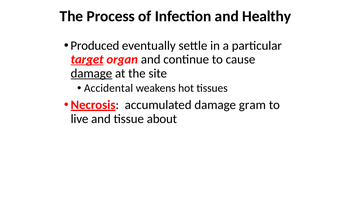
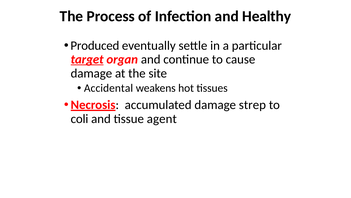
damage underline: present -> none (91, 73)
gram: gram -> strep (252, 105)
live: live -> coli (80, 118)
about: about -> agent (162, 118)
